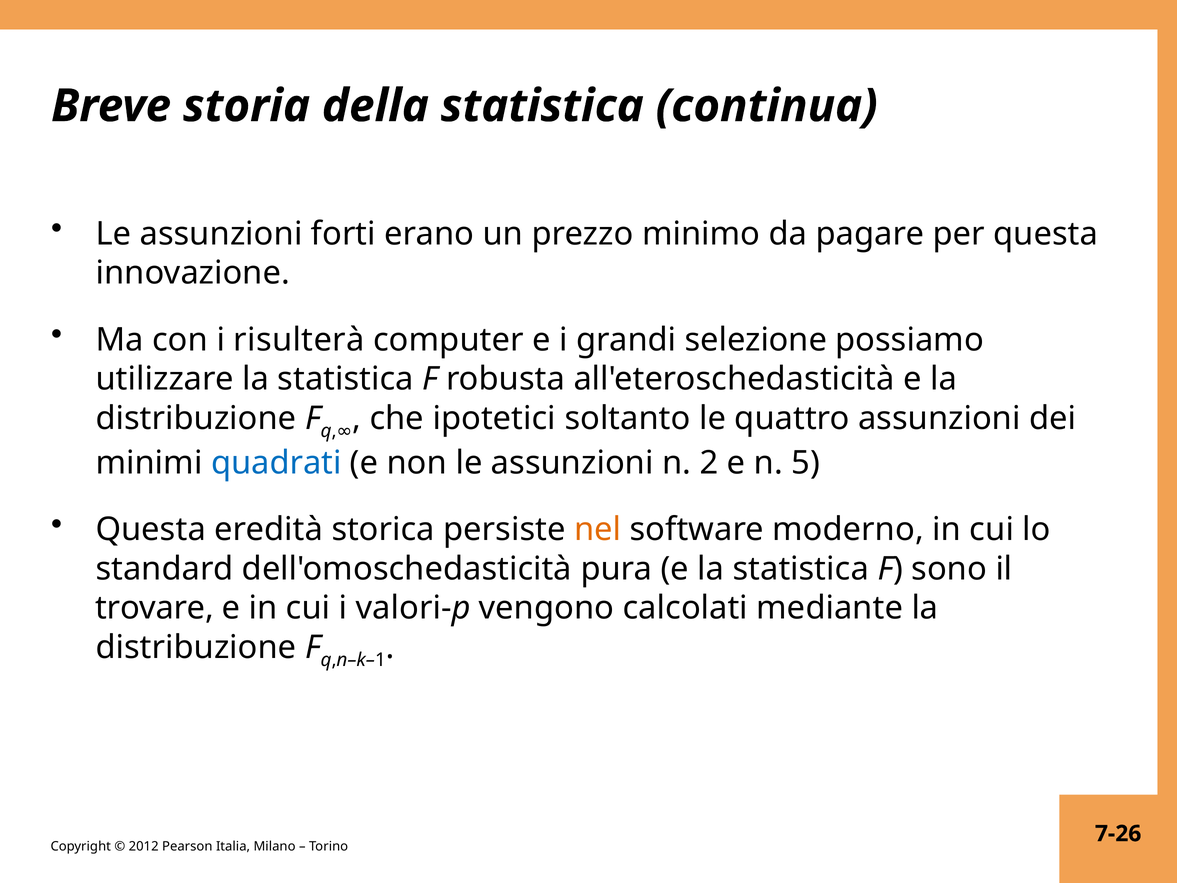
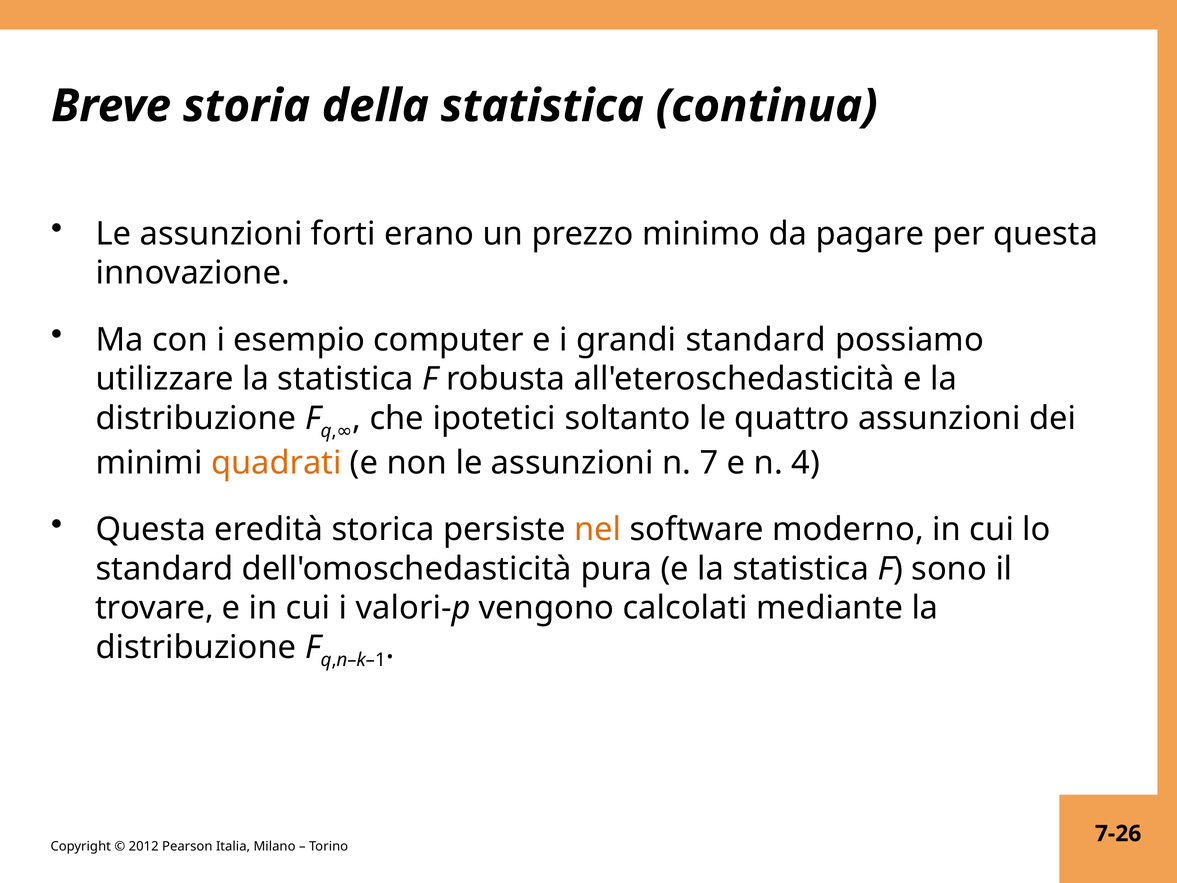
risulterà: risulterà -> esempio (299, 340)
grandi selezione: selezione -> standard (756, 340)
quadrati colour: blue -> orange (276, 463)
2: 2 -> 7 (709, 463)
5: 5 -> 4 (806, 463)
